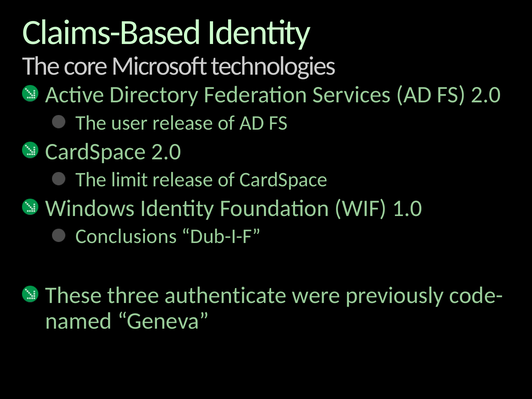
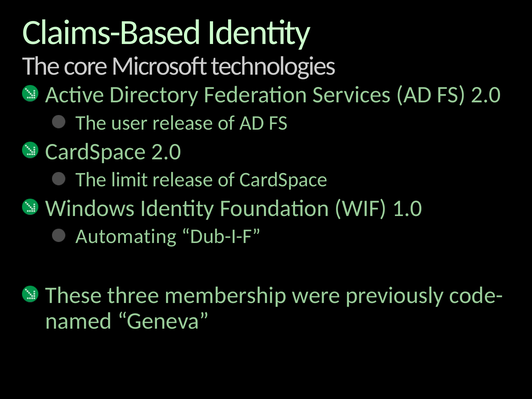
Conclusions: Conclusions -> Automating (126, 236)
authenticate: authenticate -> membership (226, 295)
